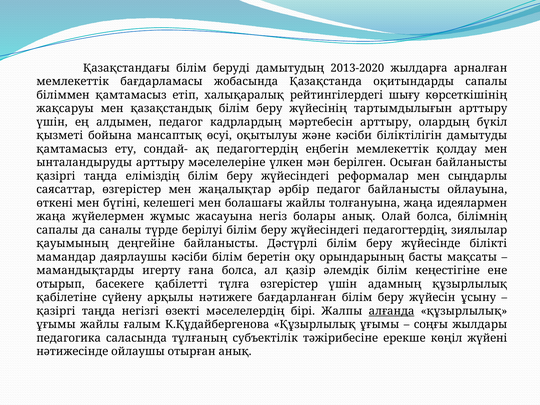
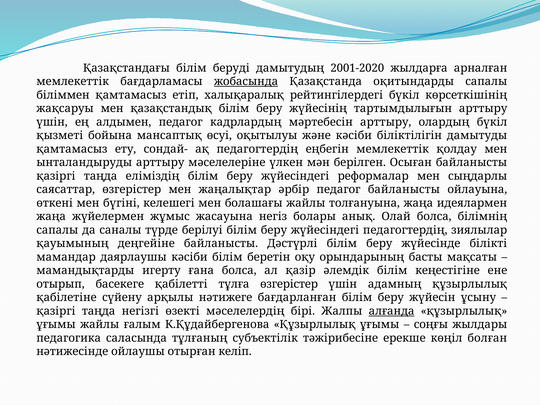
2013-2020: 2013-2020 -> 2001-2020 (357, 68)
жобасында underline: none -> present (246, 82)
рейтингілердегі шығу: шығу -> бүкіл (404, 95)
жүйені: жүйені -> болған (487, 338)
отырған анық: анық -> келіп (235, 352)
